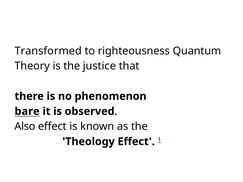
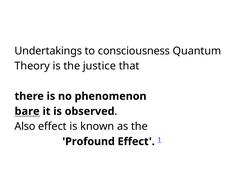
Transformed: Transformed -> Undertakings (48, 51)
righteousness: righteousness -> consciousness (134, 51)
Theology: Theology -> Profound (89, 142)
